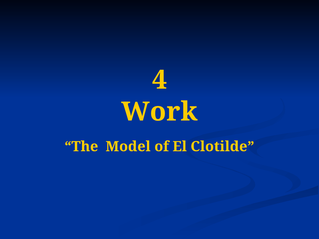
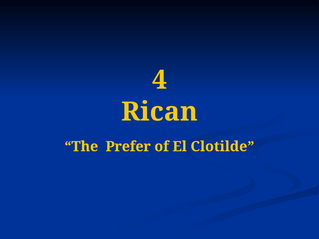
Work: Work -> Rican (159, 112)
Model: Model -> Prefer (128, 147)
